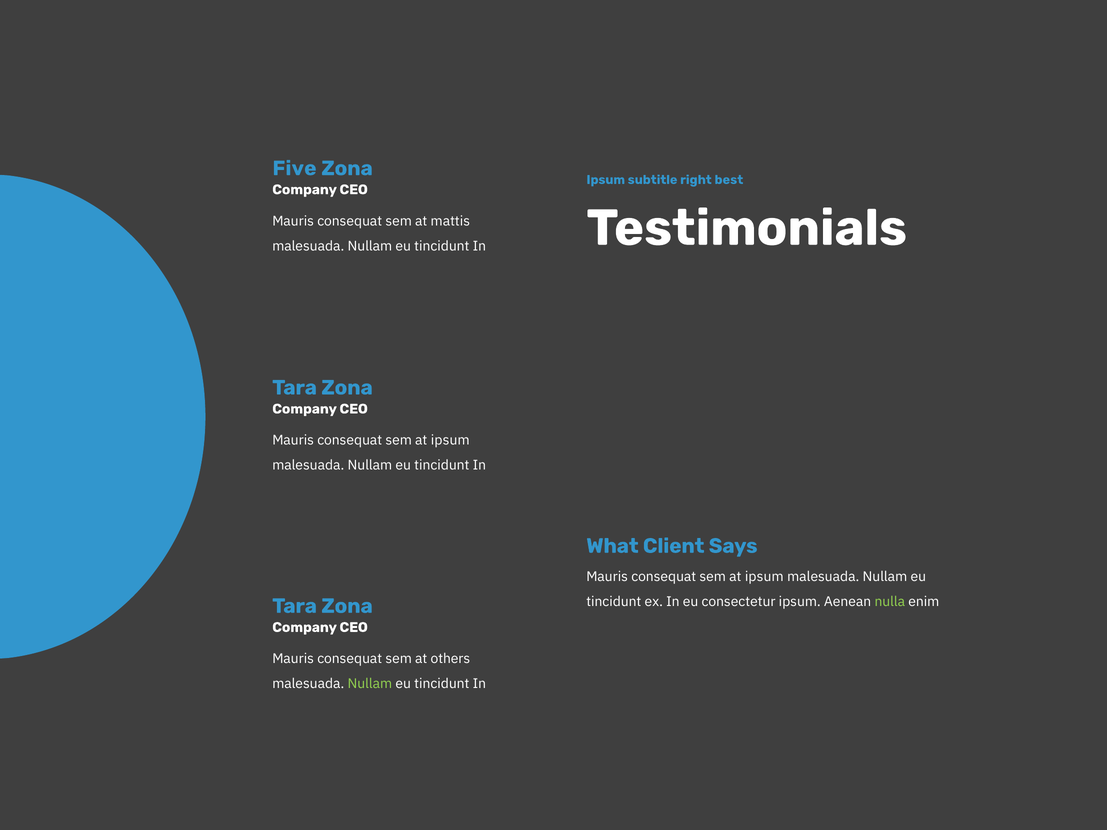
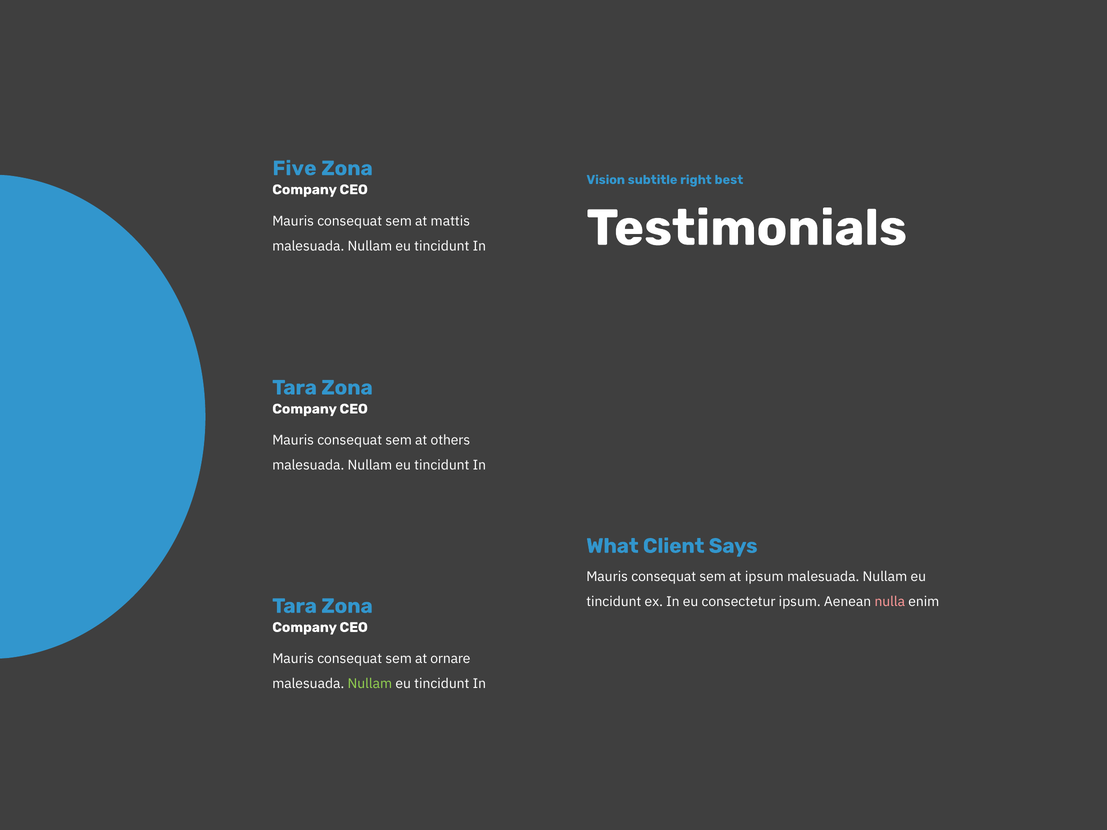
Ipsum: Ipsum -> Vision (606, 180)
ipsum: ipsum -> others (450, 440)
nulla colour: light green -> pink (890, 602)
others: others -> ornare (450, 659)
